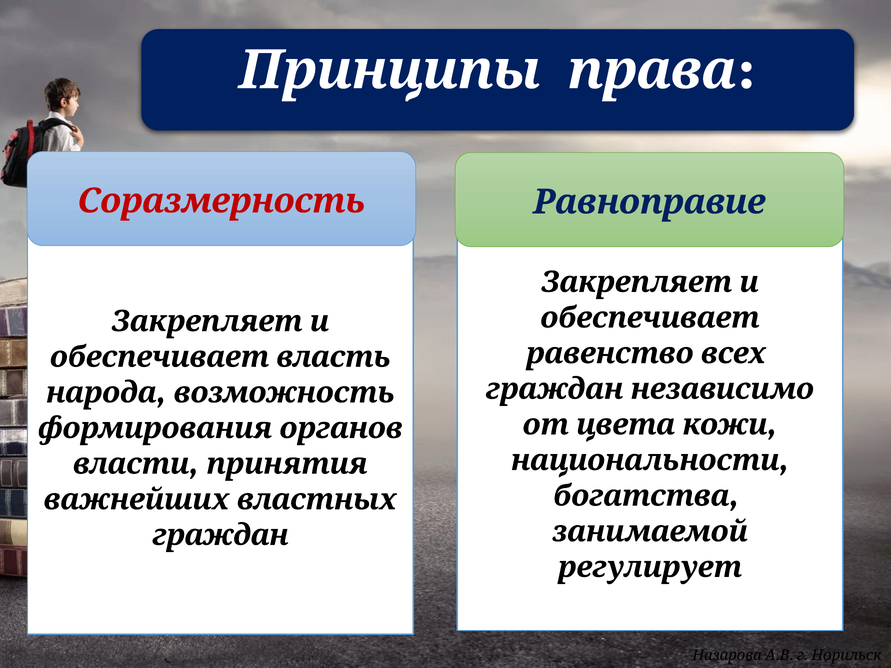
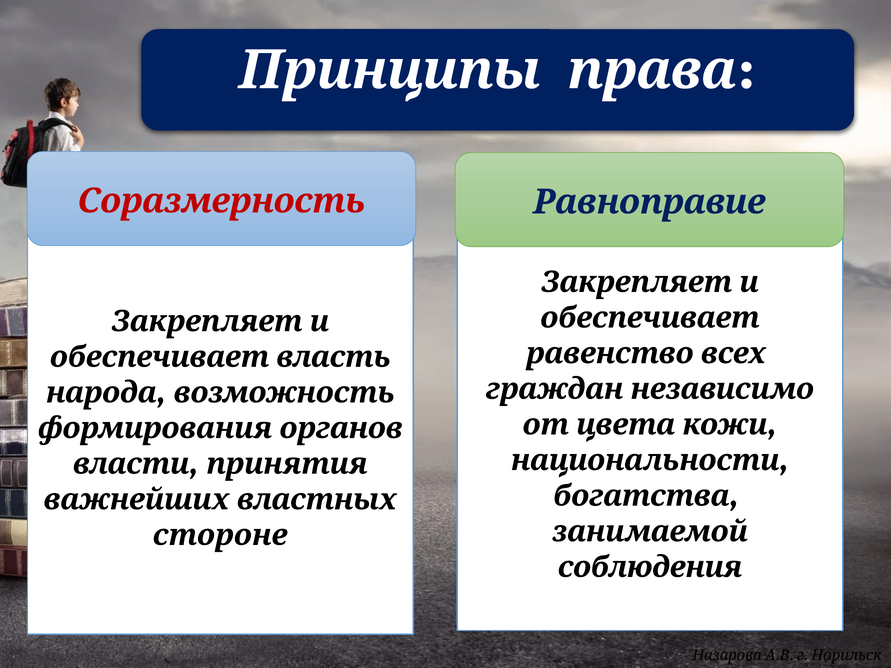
граждан: граждан -> стороне (220, 535)
регулирует: регулирует -> соблюдения (650, 567)
